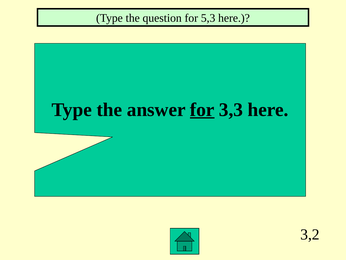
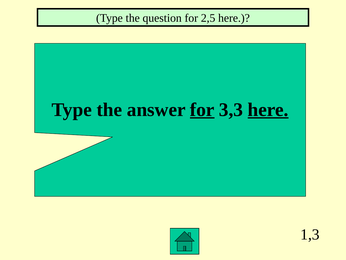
5,3: 5,3 -> 2,5 (208, 18)
here underline: none -> present (268, 109)
3,2: 3,2 -> 1,3 (310, 234)
